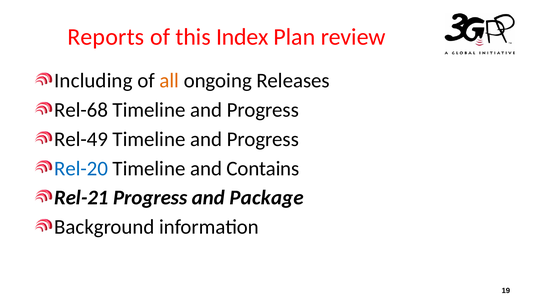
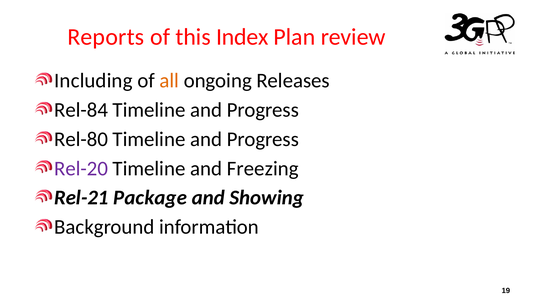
Rel-68: Rel-68 -> Rel-84 (81, 110)
Rel-49: Rel-49 -> Rel-80 (81, 139)
Rel-20 colour: blue -> purple (81, 168)
Contains: Contains -> Freezing (263, 168)
Rel-21 Progress: Progress -> Package (150, 198)
Package: Package -> Showing (267, 198)
